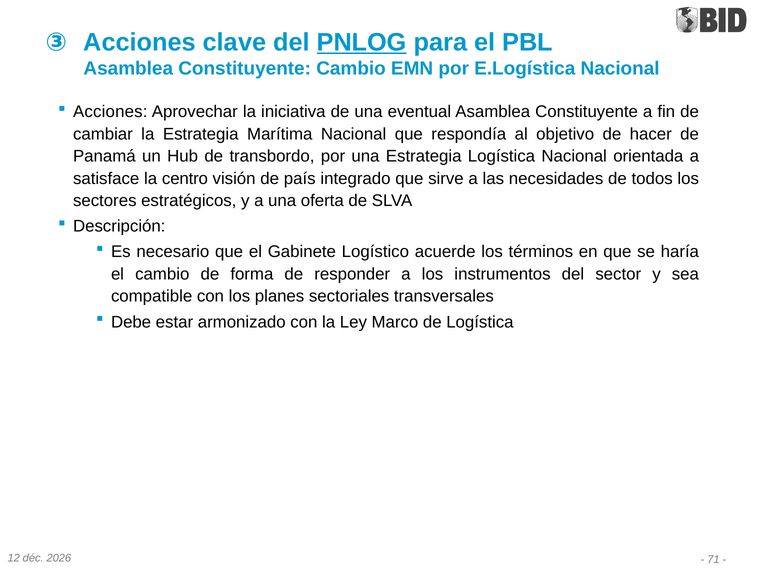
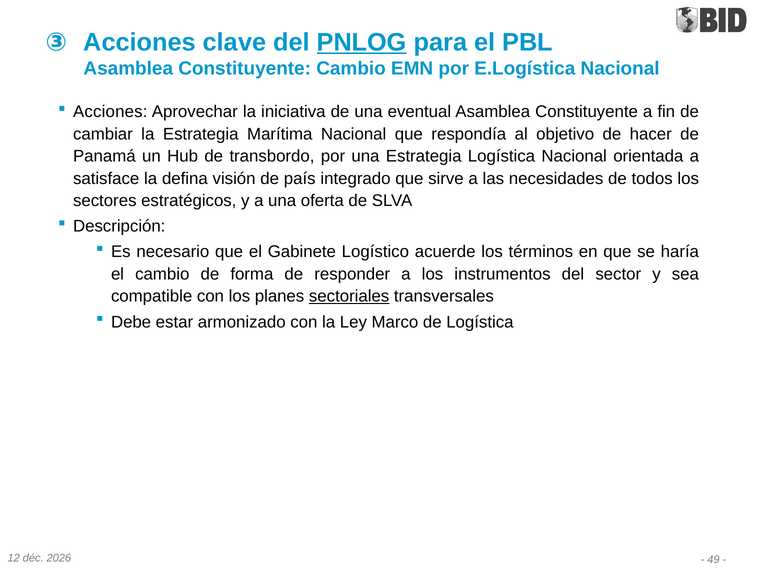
centro: centro -> defina (185, 179)
sectoriales underline: none -> present (349, 296)
71: 71 -> 49 (713, 560)
